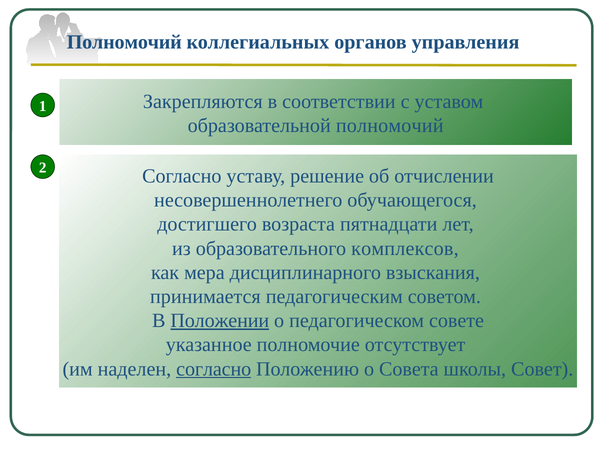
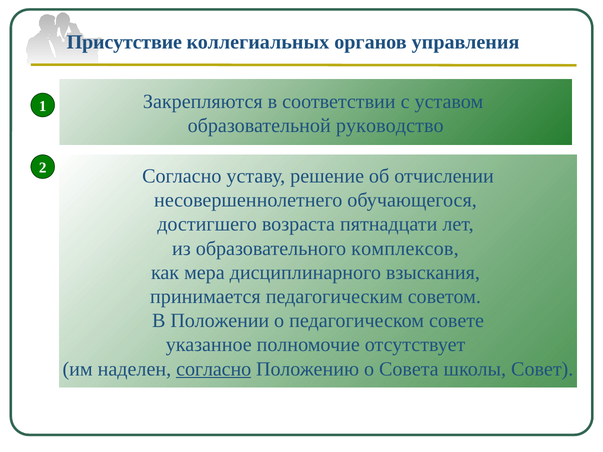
Полномочий: Полномочий -> Присутствие (124, 42)
образовательной полномочий: полномочий -> руководство (390, 126)
Положении underline: present -> none (220, 321)
